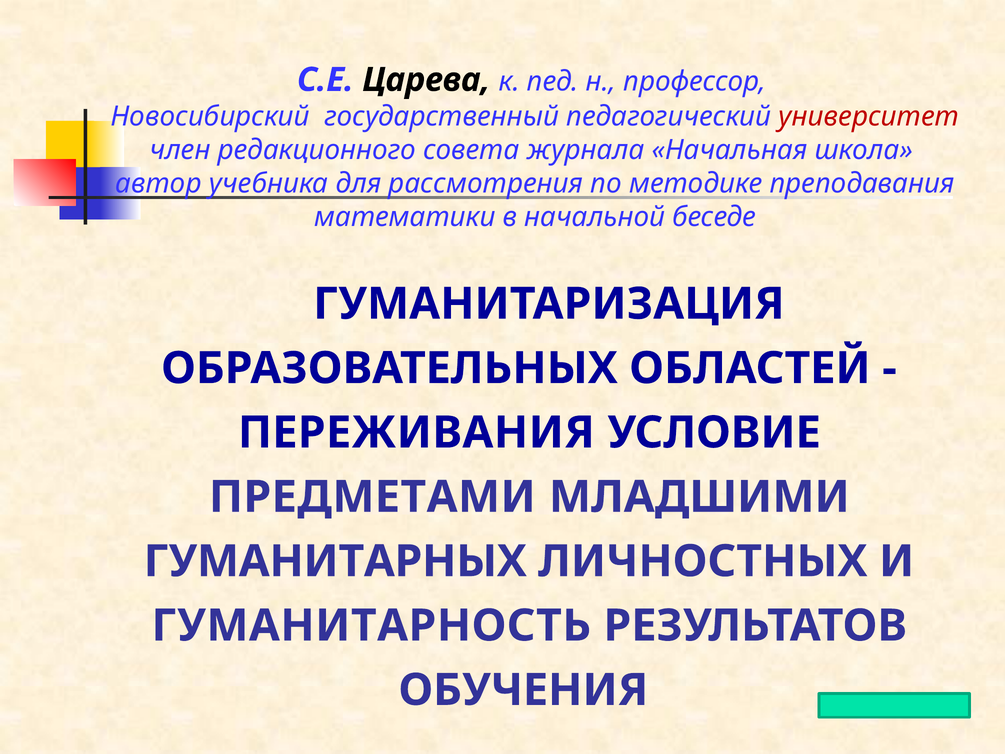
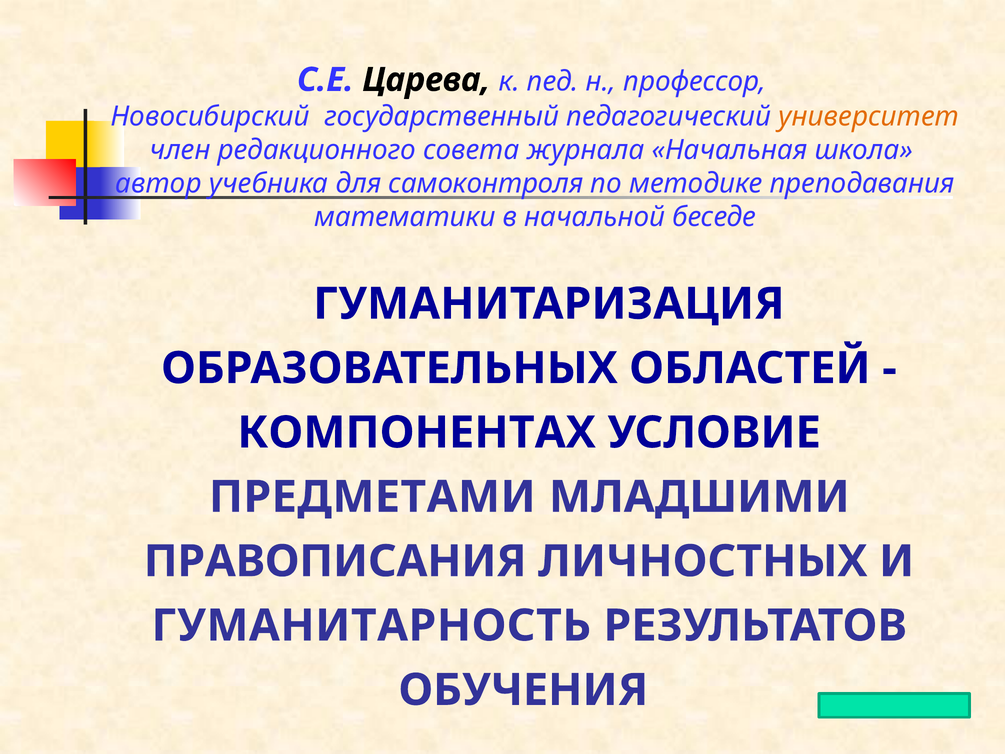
университет colour: red -> orange (869, 116)
рассмотрения: рассмотрения -> самоконтроля (486, 183)
ПЕРЕЖИВАНИЯ: ПЕРЕЖИВАНИЯ -> КОМПОНЕНТАХ (416, 433)
ГУМАНИТАРНЫХ: ГУМАНИТАРНЫХ -> ПРАВОПИСАНИЯ (335, 561)
